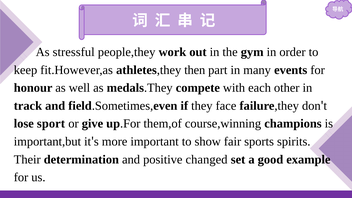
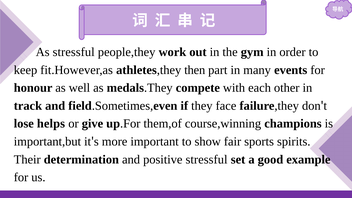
sport: sport -> helps (51, 124)
positive changed: changed -> stressful (207, 159)
